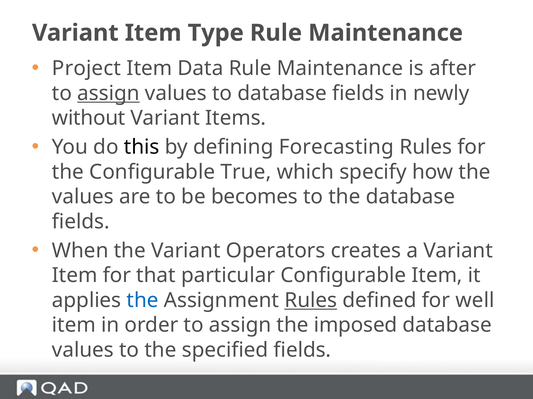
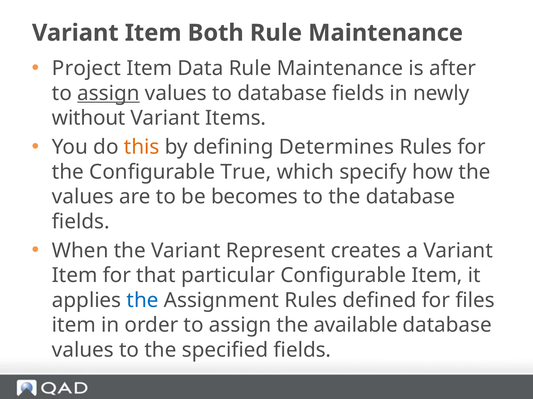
Type: Type -> Both (216, 33)
this colour: black -> orange (142, 147)
Forecasting: Forecasting -> Determines (336, 147)
Operators: Operators -> Represent (276, 251)
Rules underline: present -> none (311, 301)
well: well -> files (475, 301)
imposed: imposed -> available (356, 326)
